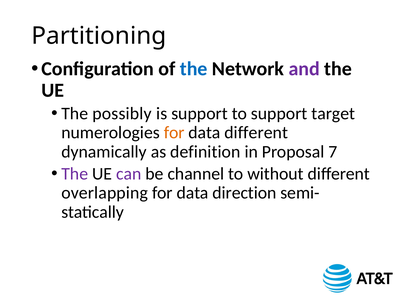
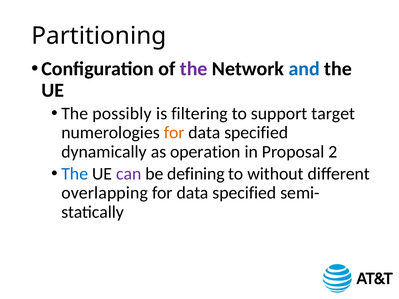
the colour: blue -> purple (194, 69)
and colour: purple -> blue (304, 69)
is support: support -> filtering (200, 114)
different: different -> specified (256, 133)
definition: definition -> operation (205, 152)
7: 7 -> 2 (333, 152)
The colour: purple -> blue (75, 174)
channel: channel -> defining (196, 174)
direction: direction -> specified (244, 193)
